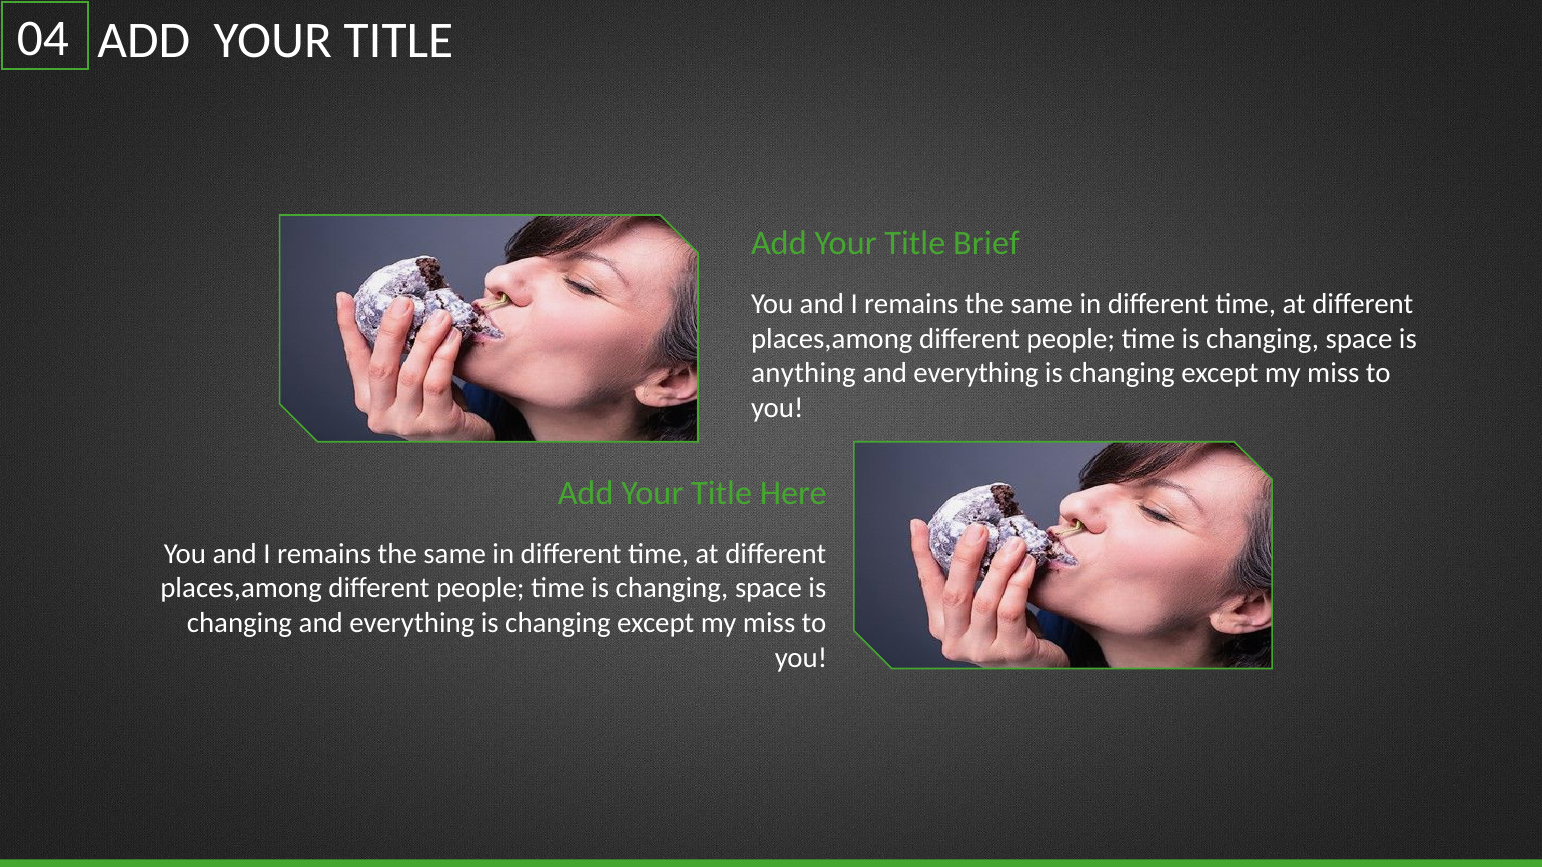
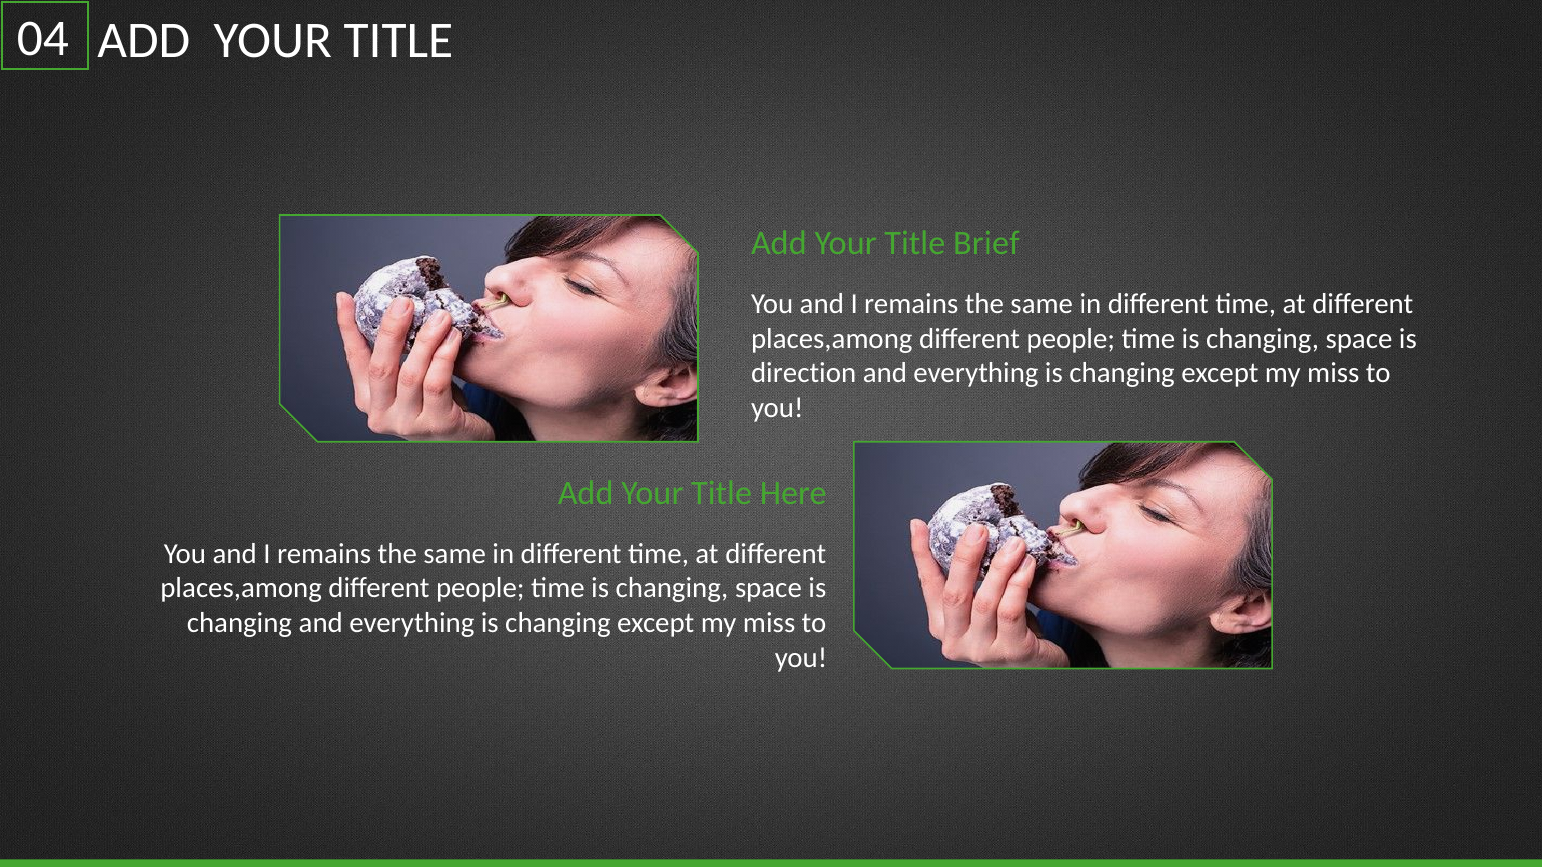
anything: anything -> direction (804, 374)
